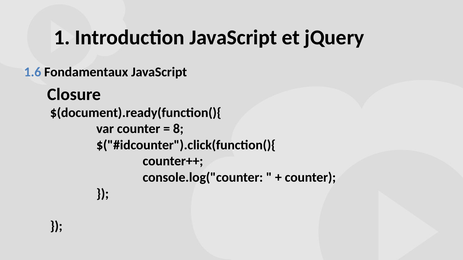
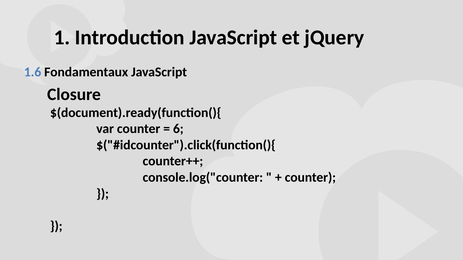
8: 8 -> 6 (178, 129)
